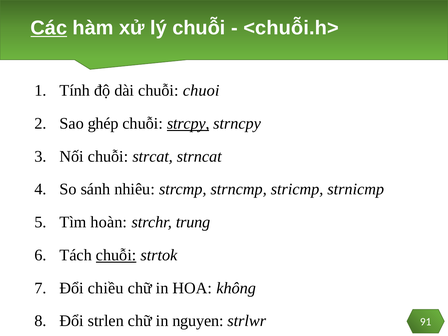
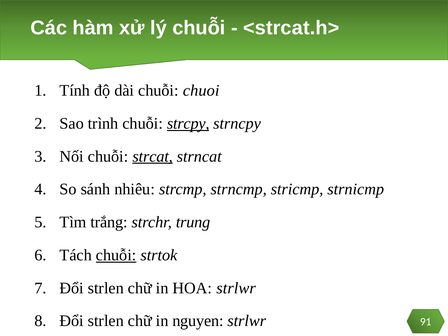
Các underline: present -> none (49, 28)
<chuỗi.h>: <chuỗi.h> -> <strcat.h> (291, 28)
ghép: ghép -> trình (103, 123)
strcat underline: none -> present (153, 156)
hoàn: hoàn -> trắng (109, 222)
chiều: chiều -> strlen (106, 288)
HOA không: không -> strlwr (236, 288)
